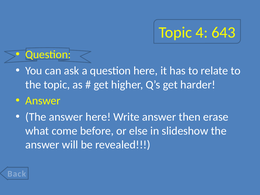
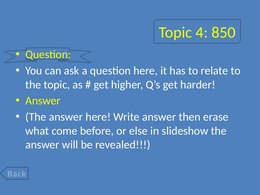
643: 643 -> 850 (224, 33)
